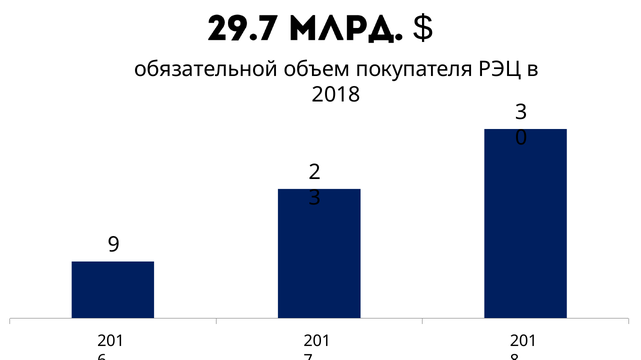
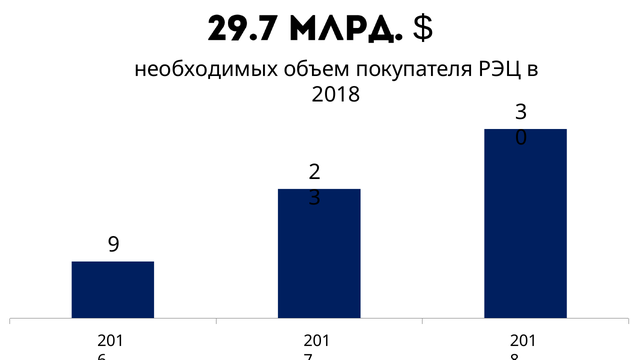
обязательной: обязательной -> необходимых (206, 69)
